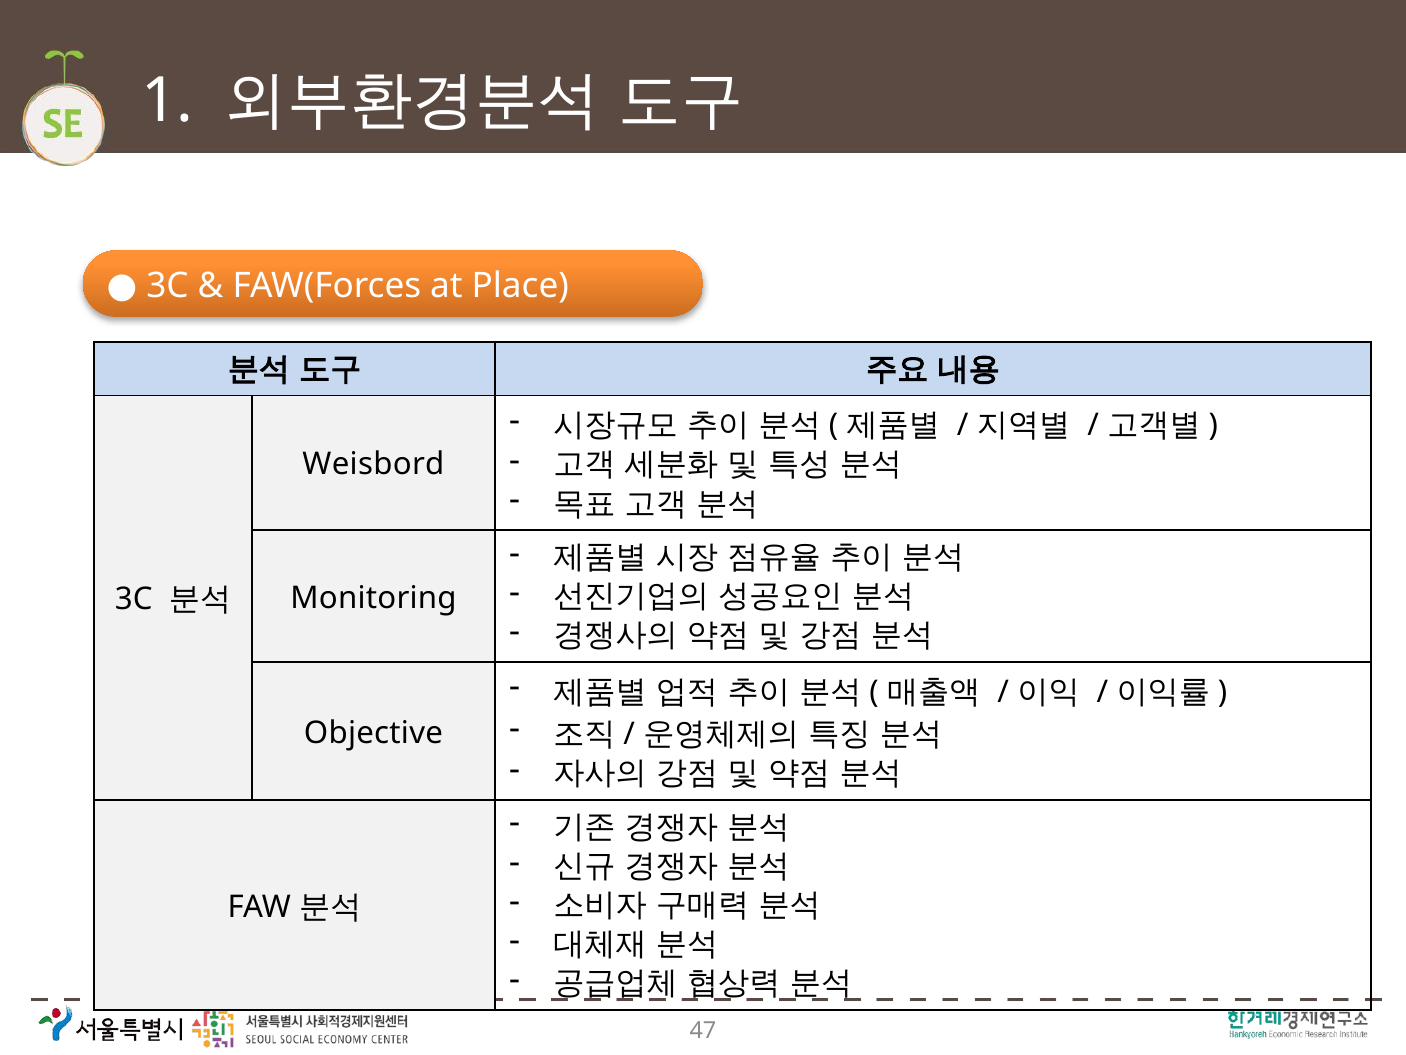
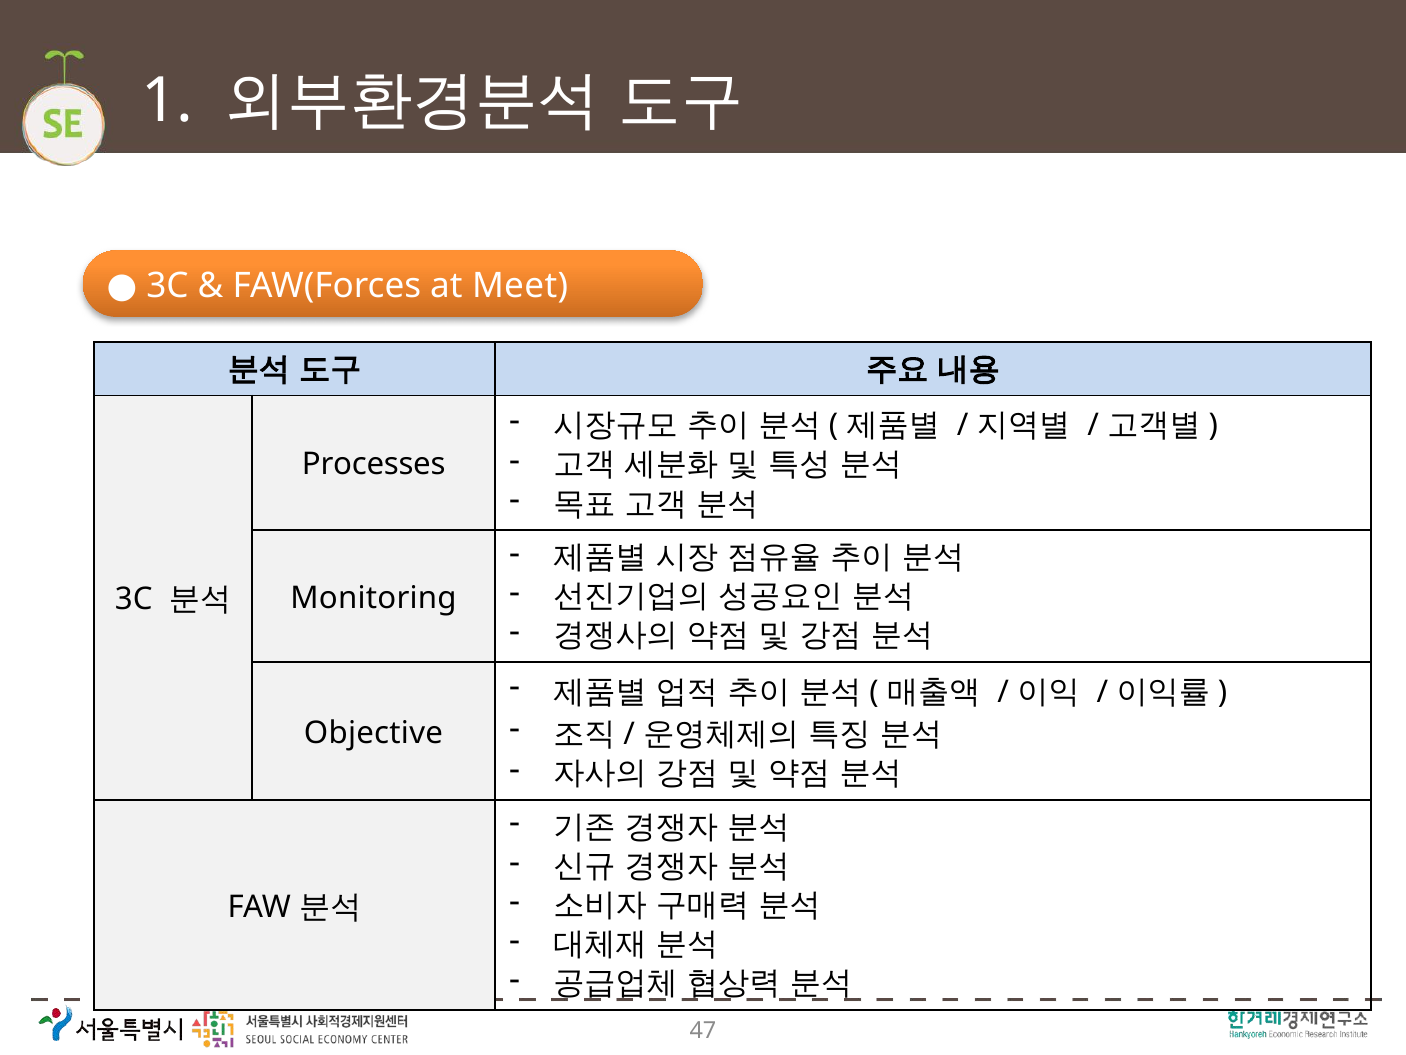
Place: Place -> Meet (520, 286)
Weisbord: Weisbord -> Processes (374, 464)
